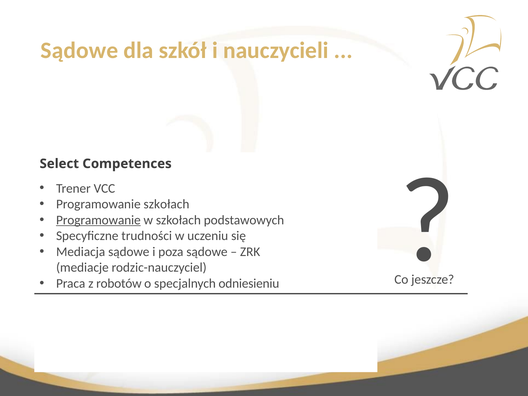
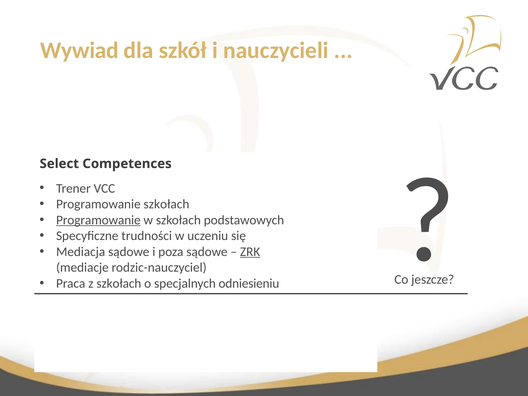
Sądowe: Sądowe -> Wywiad (80, 50)
ZRK underline: none -> present (250, 252)
z robotów: robotów -> szkołach (119, 283)
